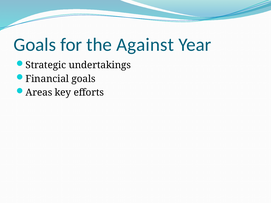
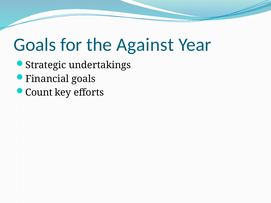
Areas: Areas -> Count (39, 93)
